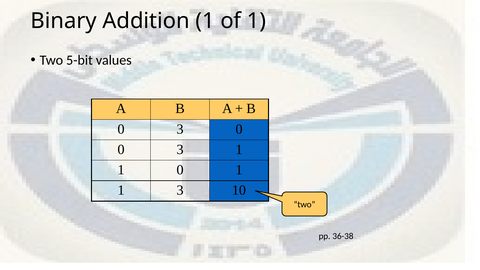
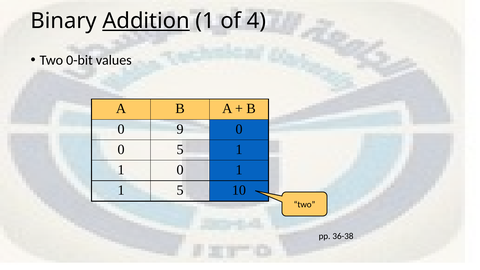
Addition underline: none -> present (146, 21)
of 1: 1 -> 4 (257, 21)
5-bit: 5-bit -> 0-bit (79, 60)
3: 3 -> 9 (180, 129)
3: 3 -> 5 (180, 150)
1 3: 3 -> 5 (180, 190)
